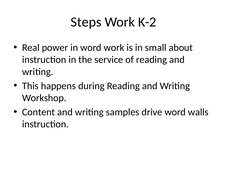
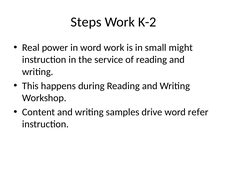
about: about -> might (181, 48)
walls: walls -> refer (198, 112)
